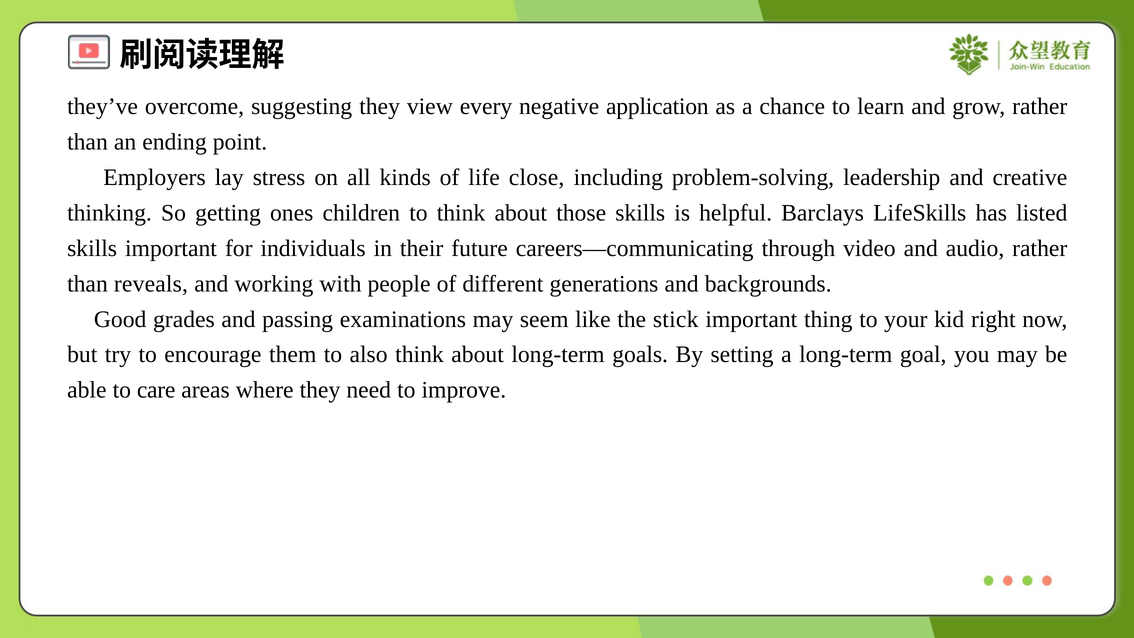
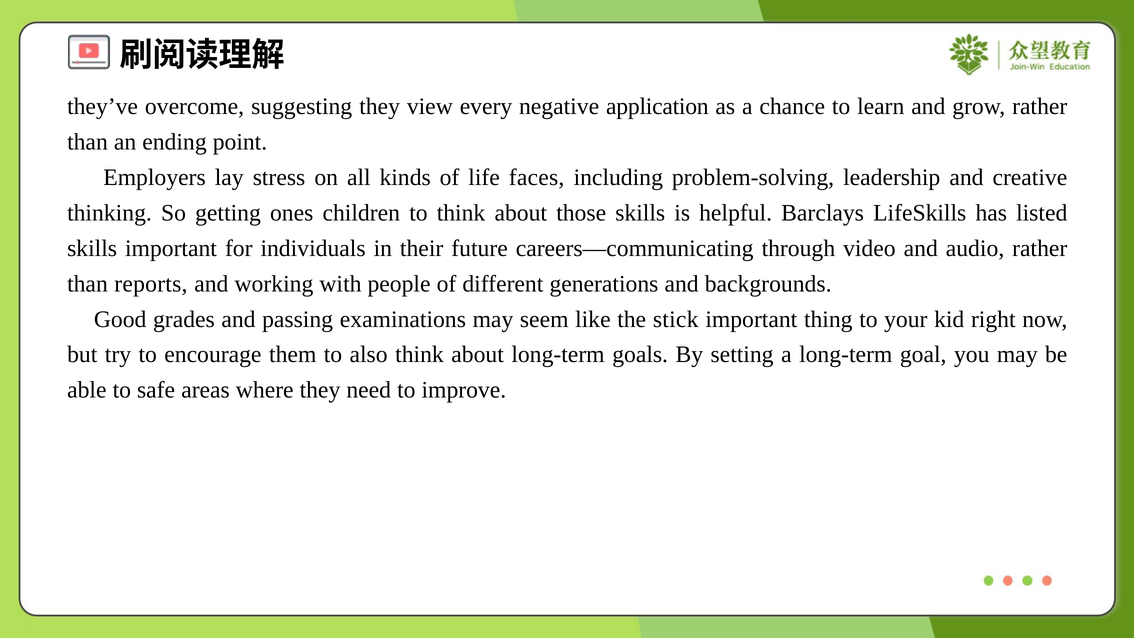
close: close -> faces (537, 177)
reveals: reveals -> reports (151, 284)
care: care -> safe (156, 390)
